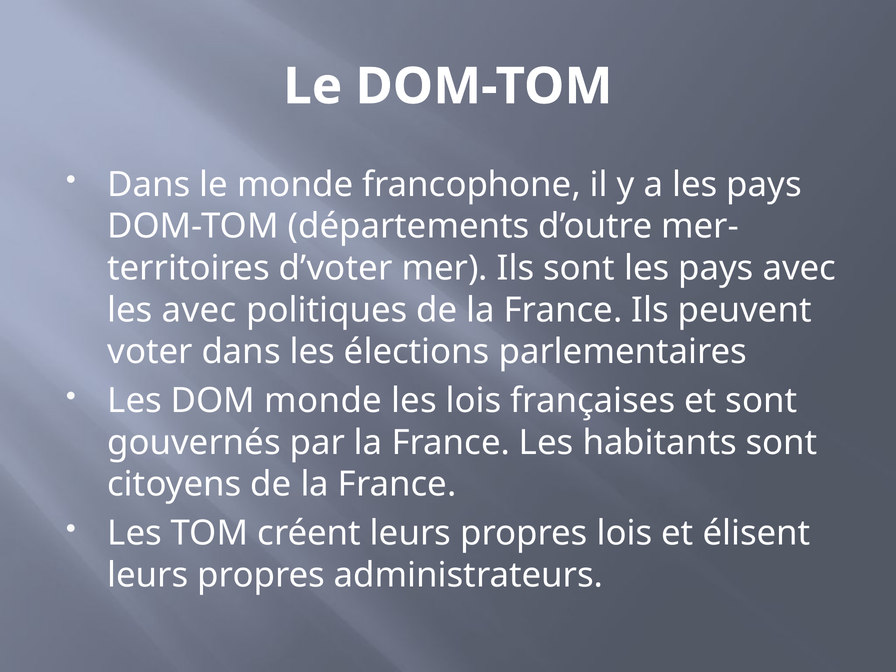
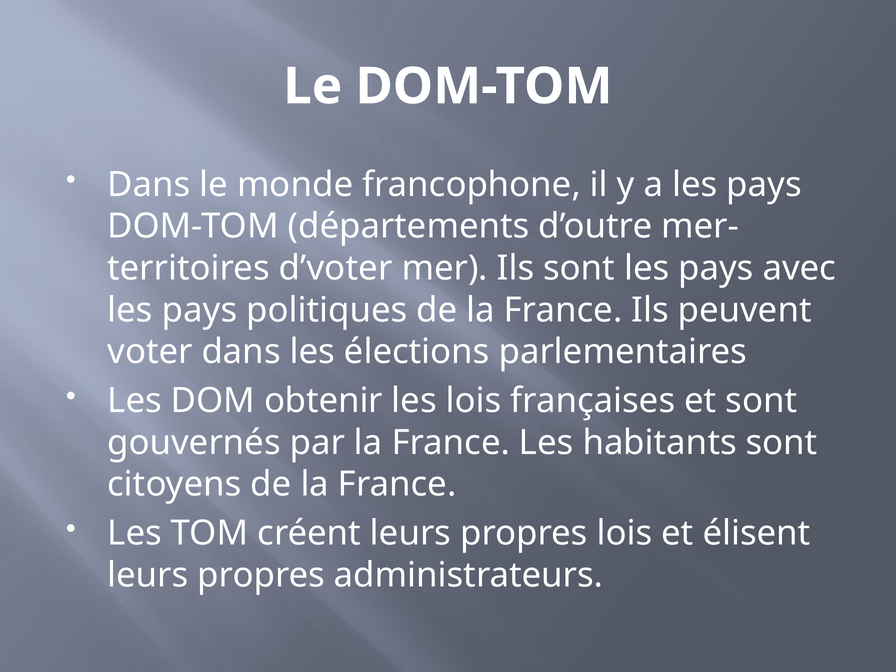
avec: avec -> pays (199, 310)
DOM monde: monde -> obtenir (323, 401)
